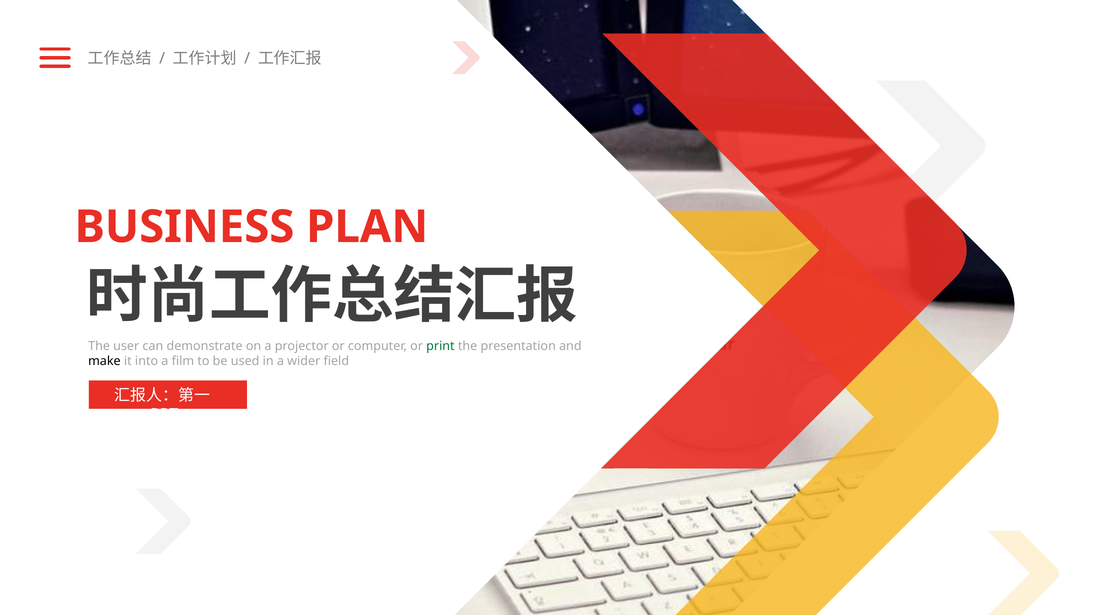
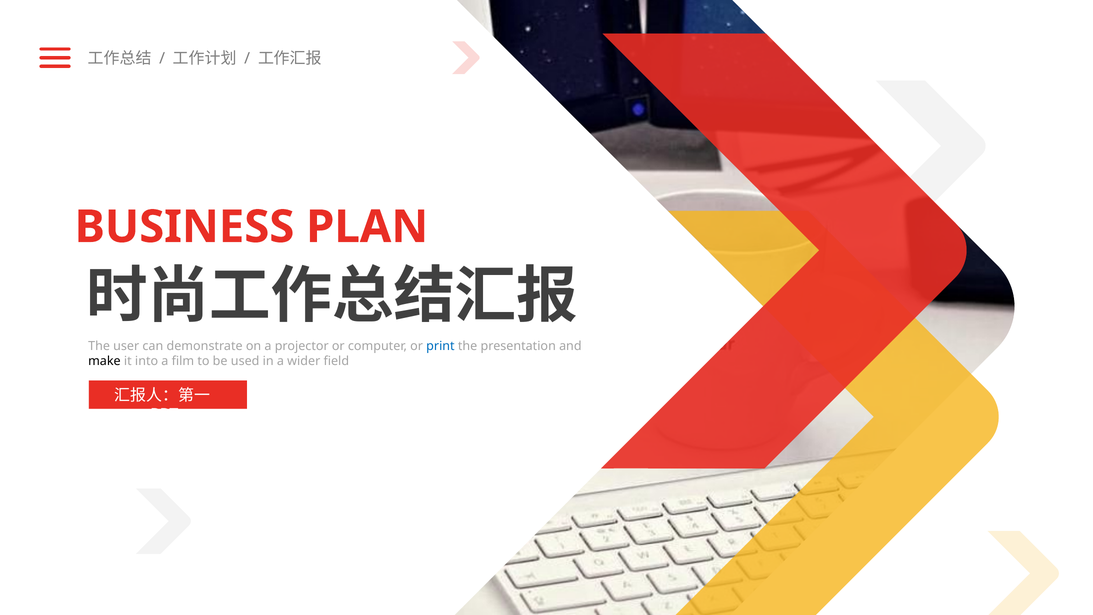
print colour: green -> blue (440, 346)
